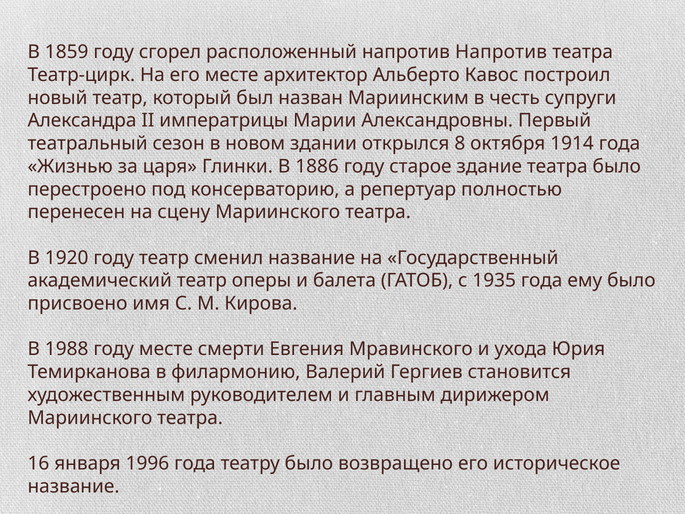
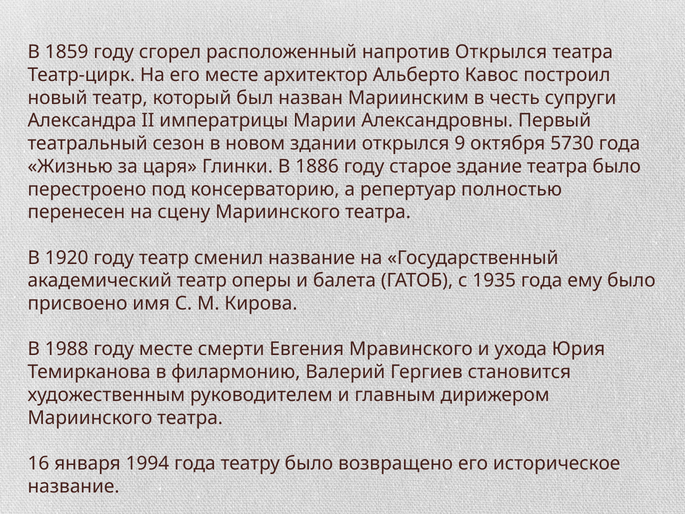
напротив Напротив: Напротив -> Открылся (501, 52)
8: 8 -> 9 (460, 143)
1914: 1914 -> 5730 (572, 143)
1996: 1996 -> 1994 (147, 463)
